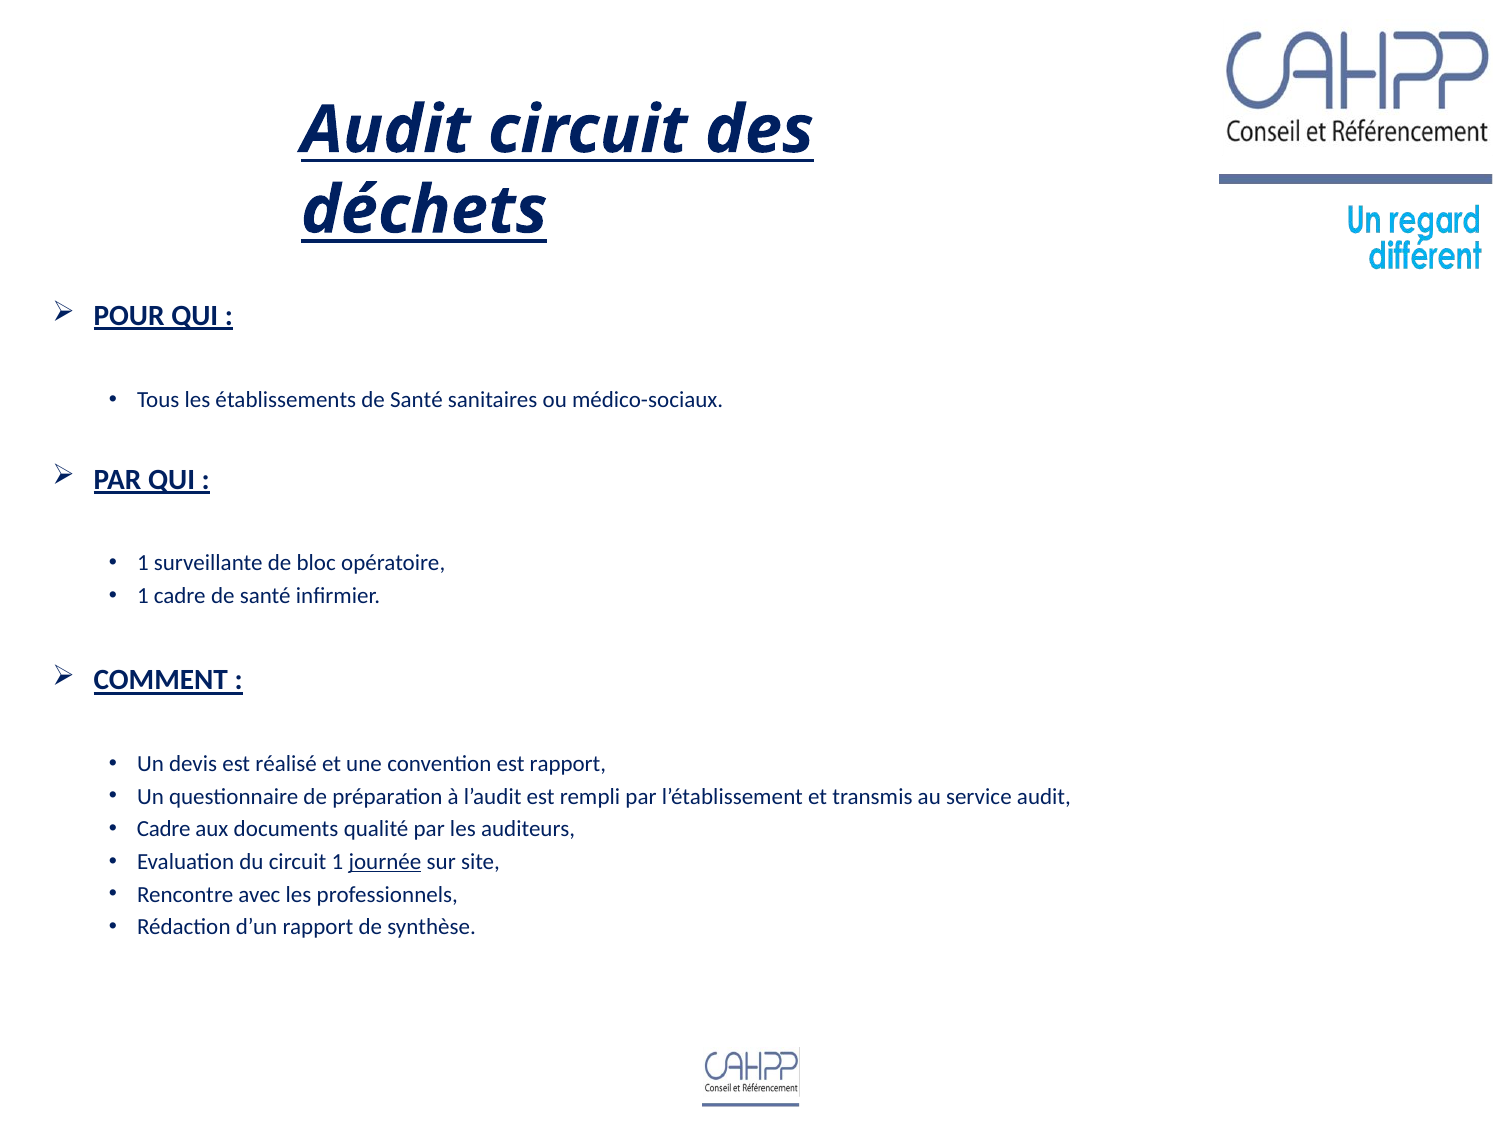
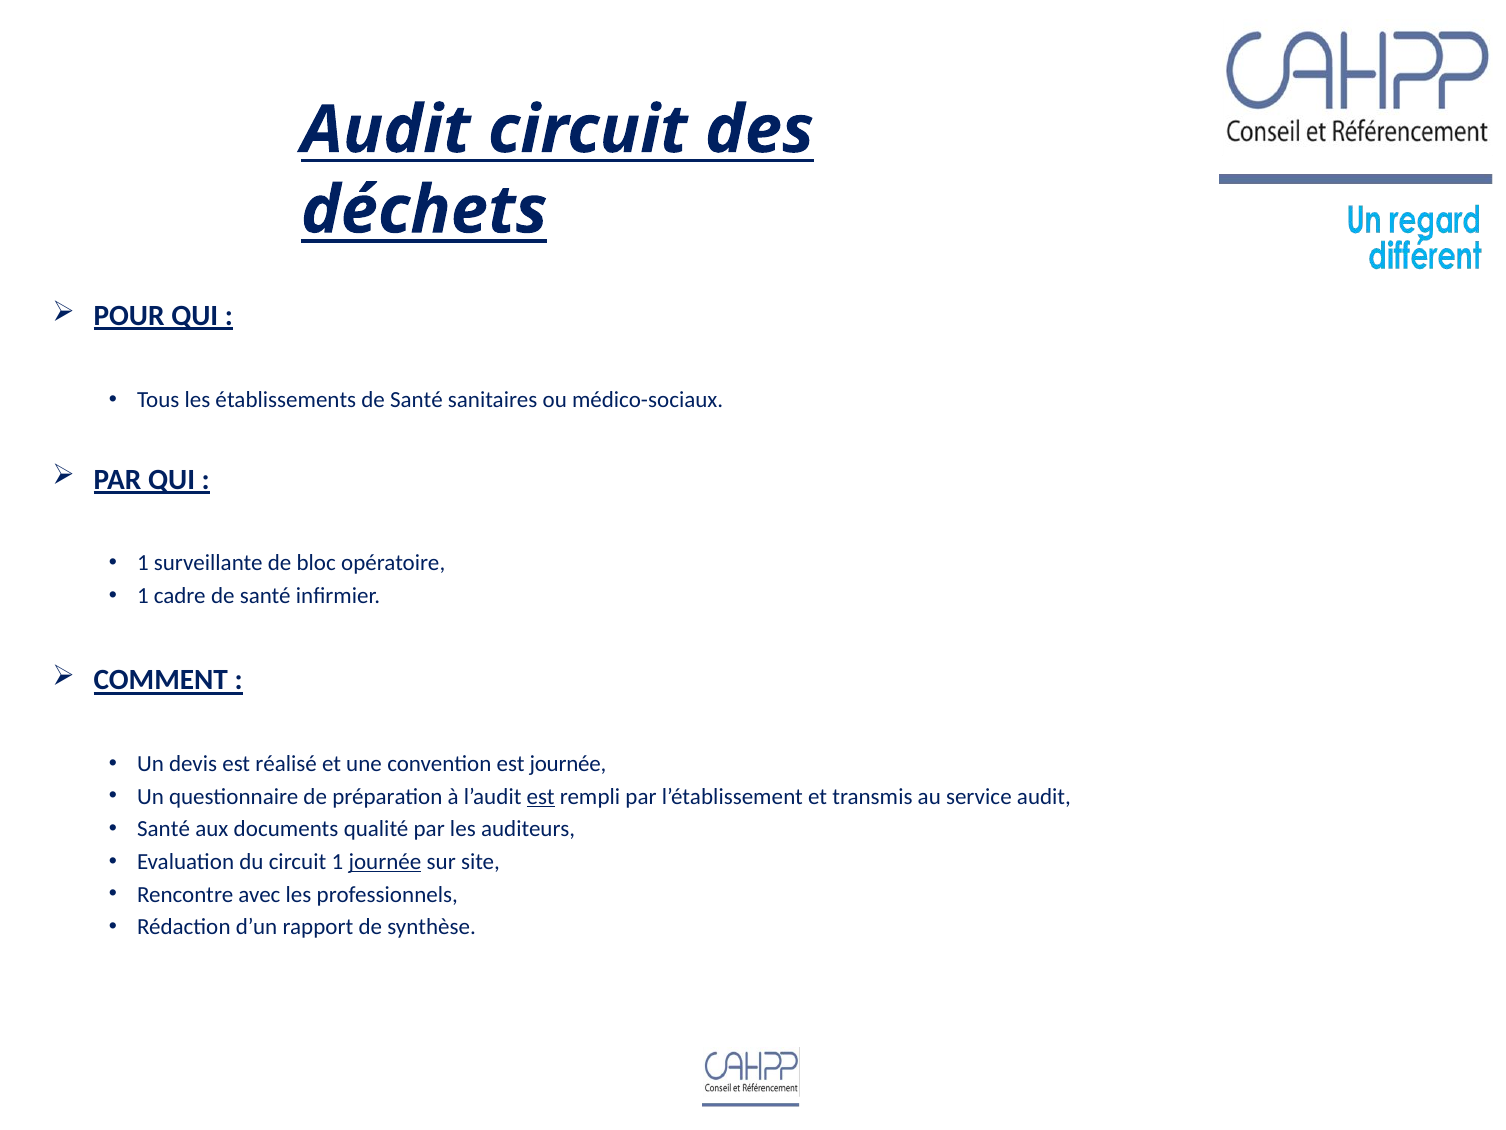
est rapport: rapport -> journée (568, 763)
est underline: none -> present (541, 796)
Cadre: Cadre -> Santé (164, 829)
